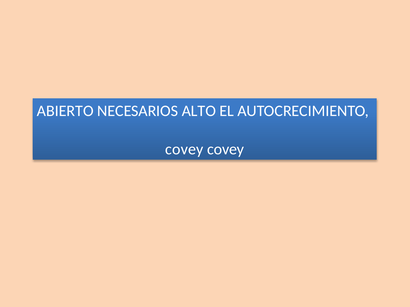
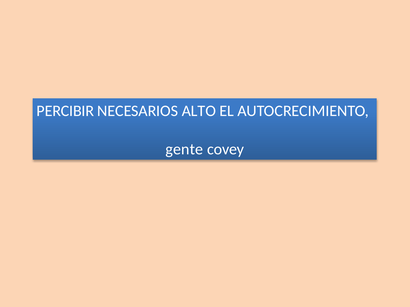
ABIERTO: ABIERTO -> PERCIBIR (65, 111)
covey: covey -> gente (184, 149)
